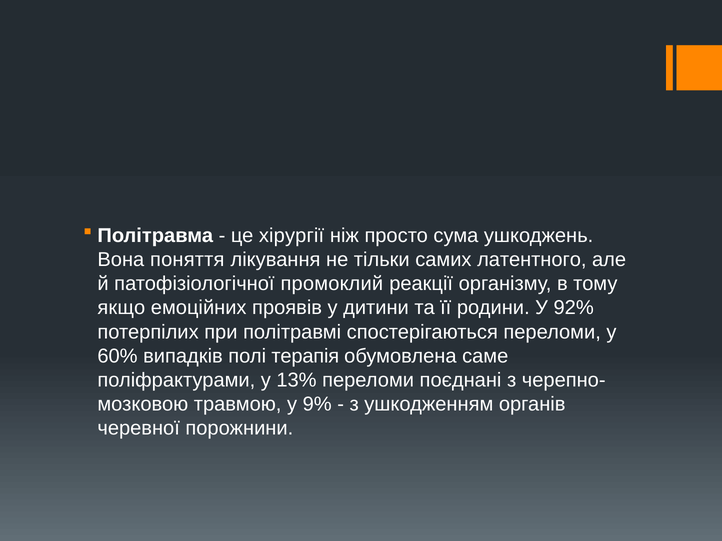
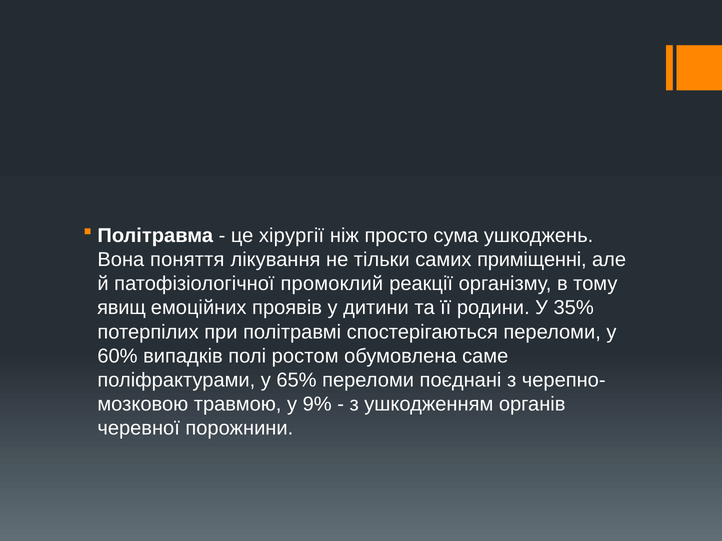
латентного: латентного -> приміщенні (532, 260)
якщо: якщо -> явищ (122, 308)
92%: 92% -> 35% (574, 308)
терапія: терапія -> ростом (305, 356)
13%: 13% -> 65% (296, 380)
